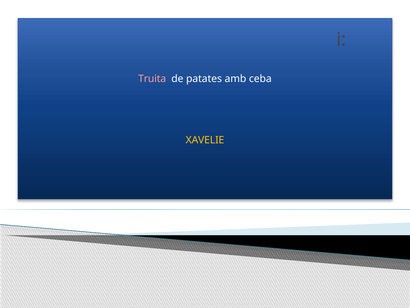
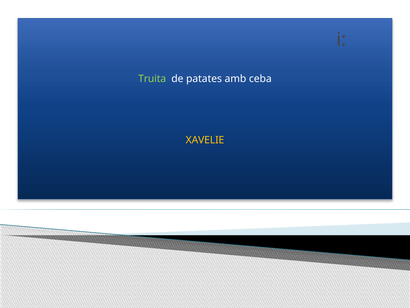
Truita colour: pink -> light green (152, 79)
